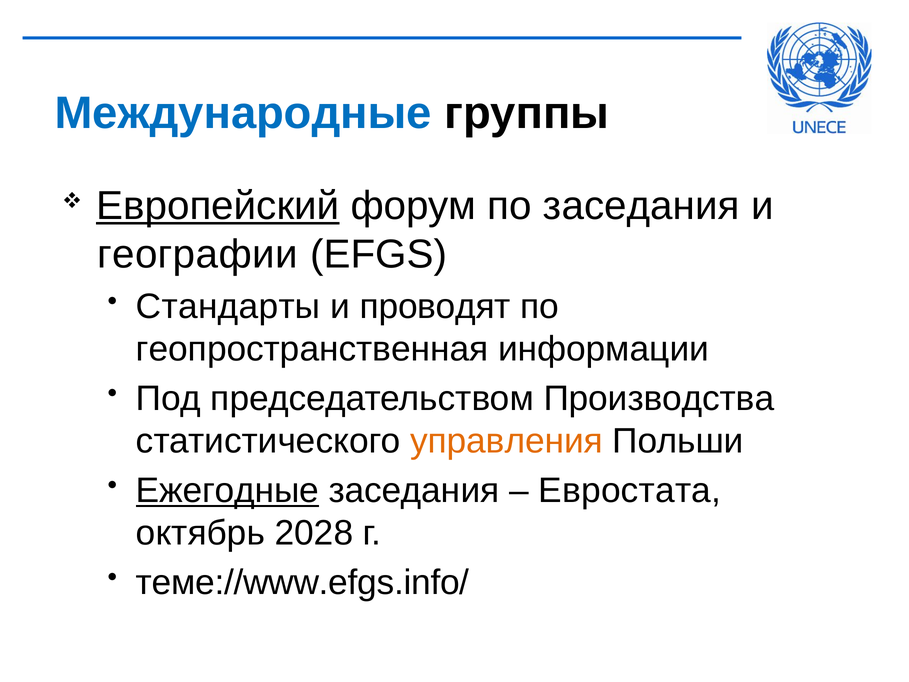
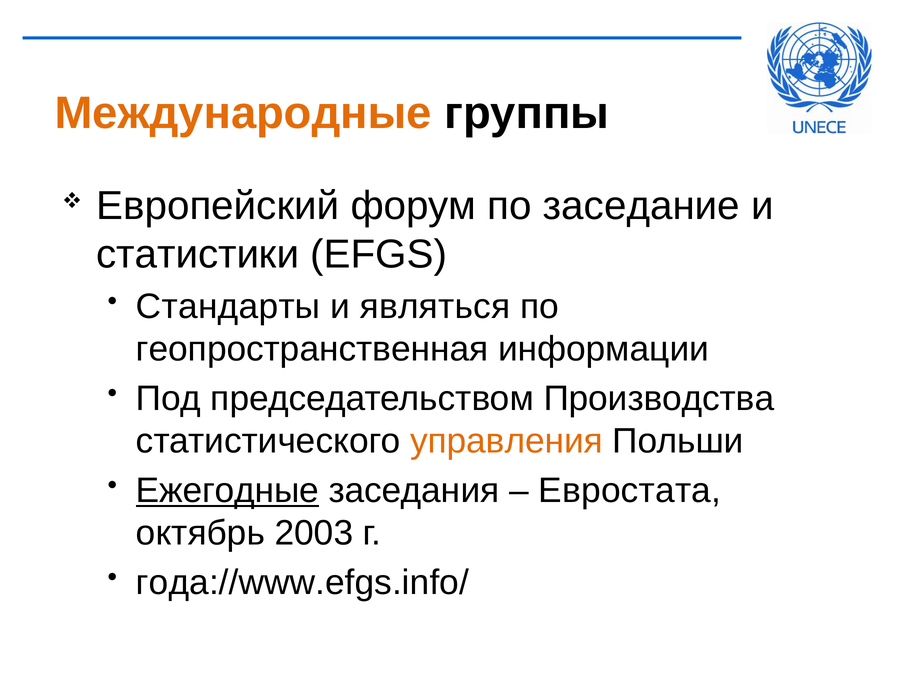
Международные colour: blue -> orange (243, 113)
Европейский underline: present -> none (218, 206)
по заседания: заседания -> заседание (641, 206)
географии: географии -> статистики (198, 254)
проводят: проводят -> являться (435, 307)
2028: 2028 -> 2003 (314, 533)
теме://www.efgs.info/: теме://www.efgs.info/ -> года://www.efgs.info/ (302, 582)
